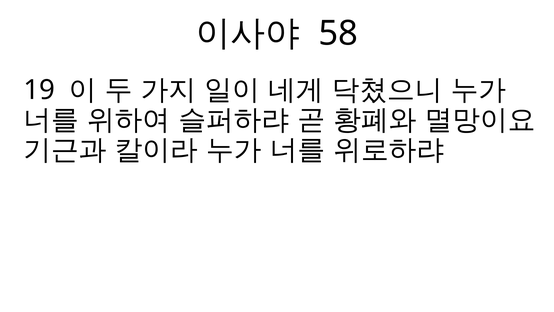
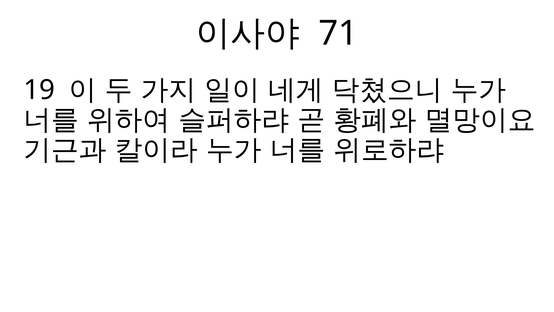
58: 58 -> 71 (338, 33)
